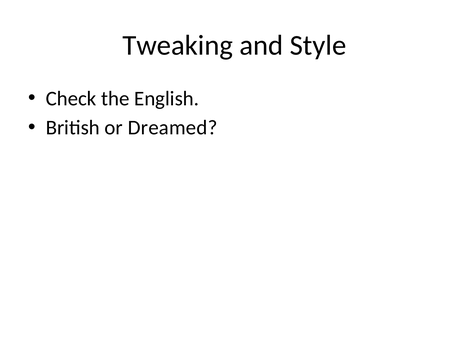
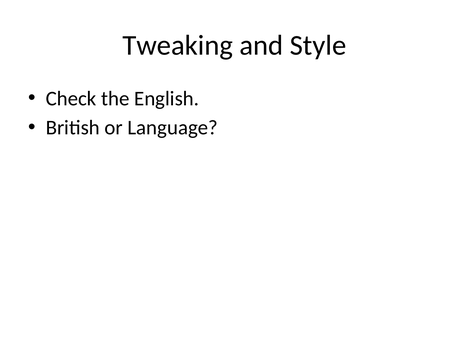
Dreamed: Dreamed -> Language (173, 128)
